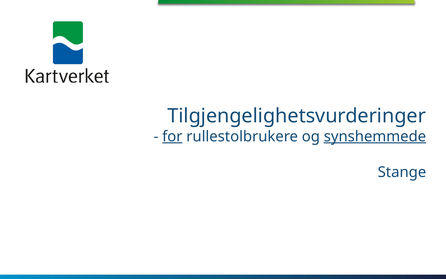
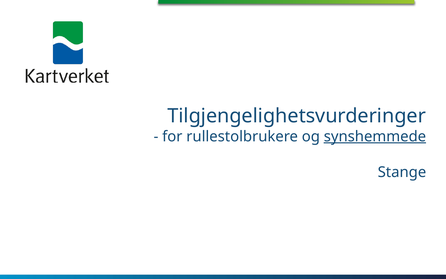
for underline: present -> none (172, 136)
